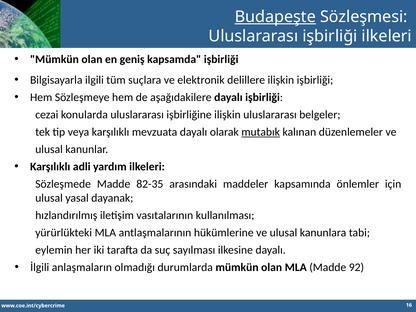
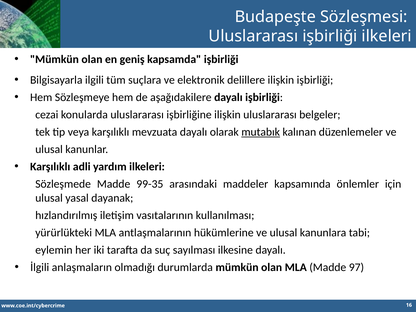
Budapeşte underline: present -> none (275, 17)
82-35: 82-35 -> 99-35 (150, 184)
92: 92 -> 97 (356, 267)
